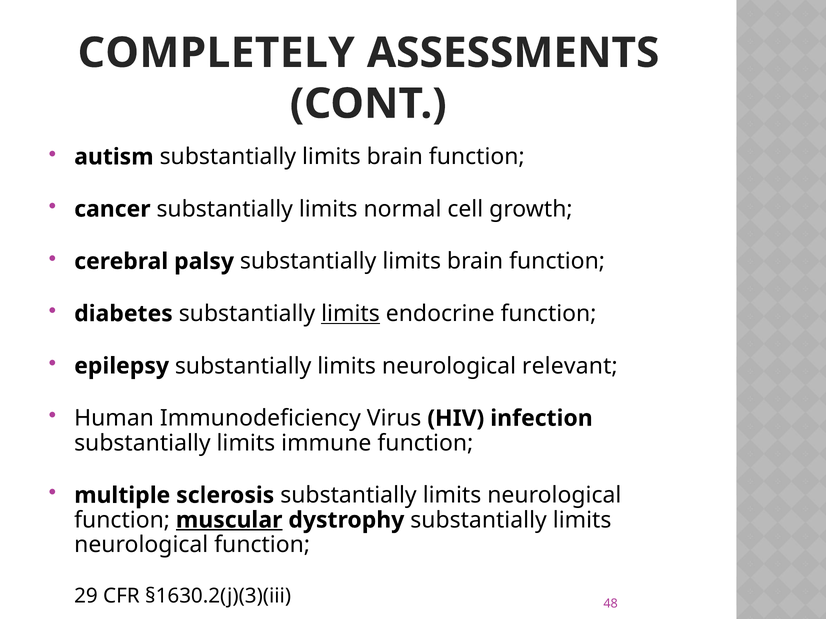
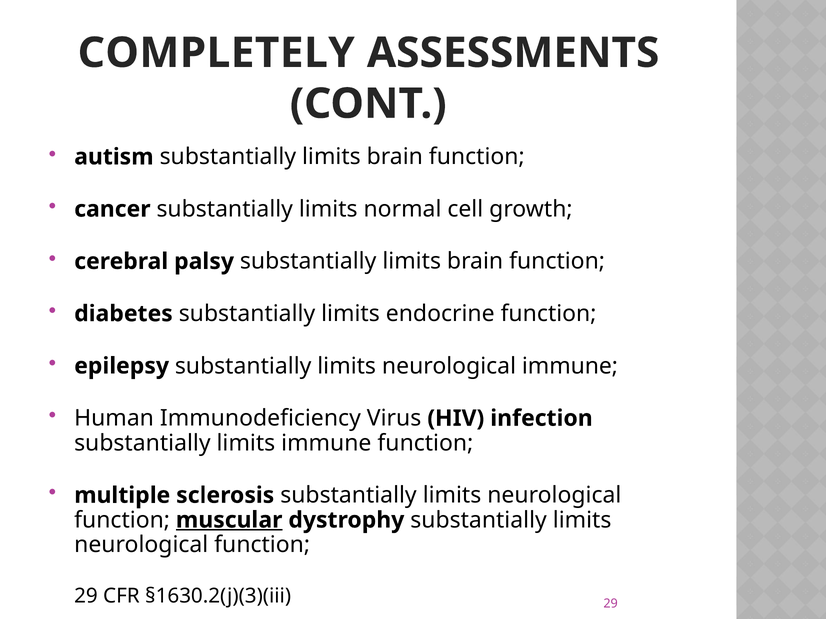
limits underline: present -> none (350, 314)
neurological relevant: relevant -> immune (570, 366)
§1630.2(j)(3)(iii 48: 48 -> 29 (611, 604)
